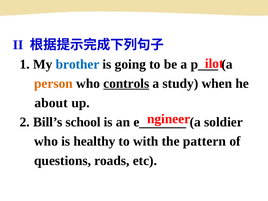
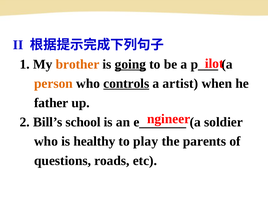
brother colour: blue -> orange (78, 64)
going underline: none -> present (130, 64)
study: study -> artist (180, 84)
about: about -> father (51, 103)
with: with -> play (146, 141)
pattern: pattern -> parents (204, 141)
